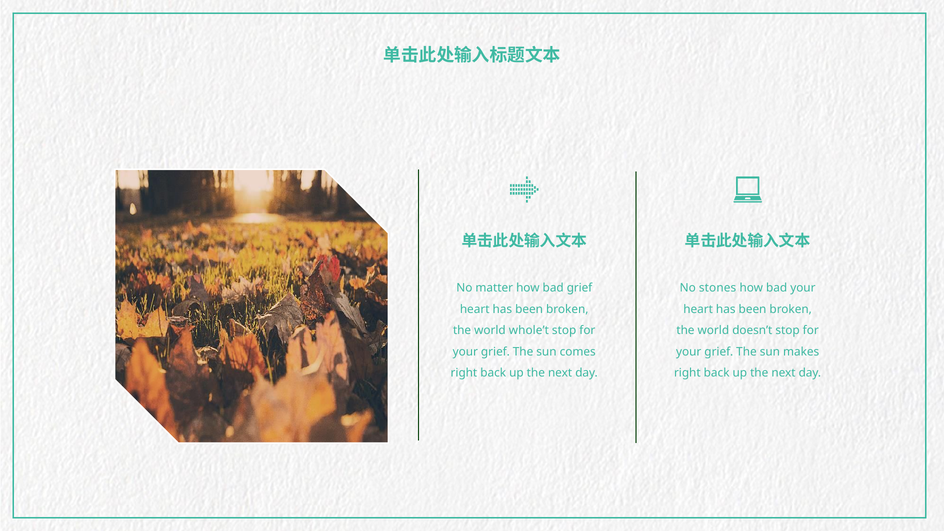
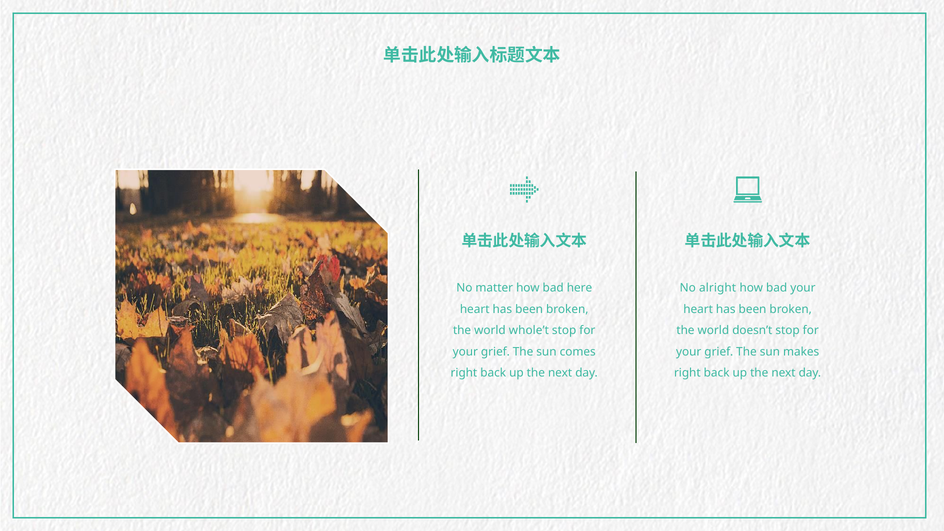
bad grief: grief -> here (580, 288)
stones: stones -> alright (718, 288)
